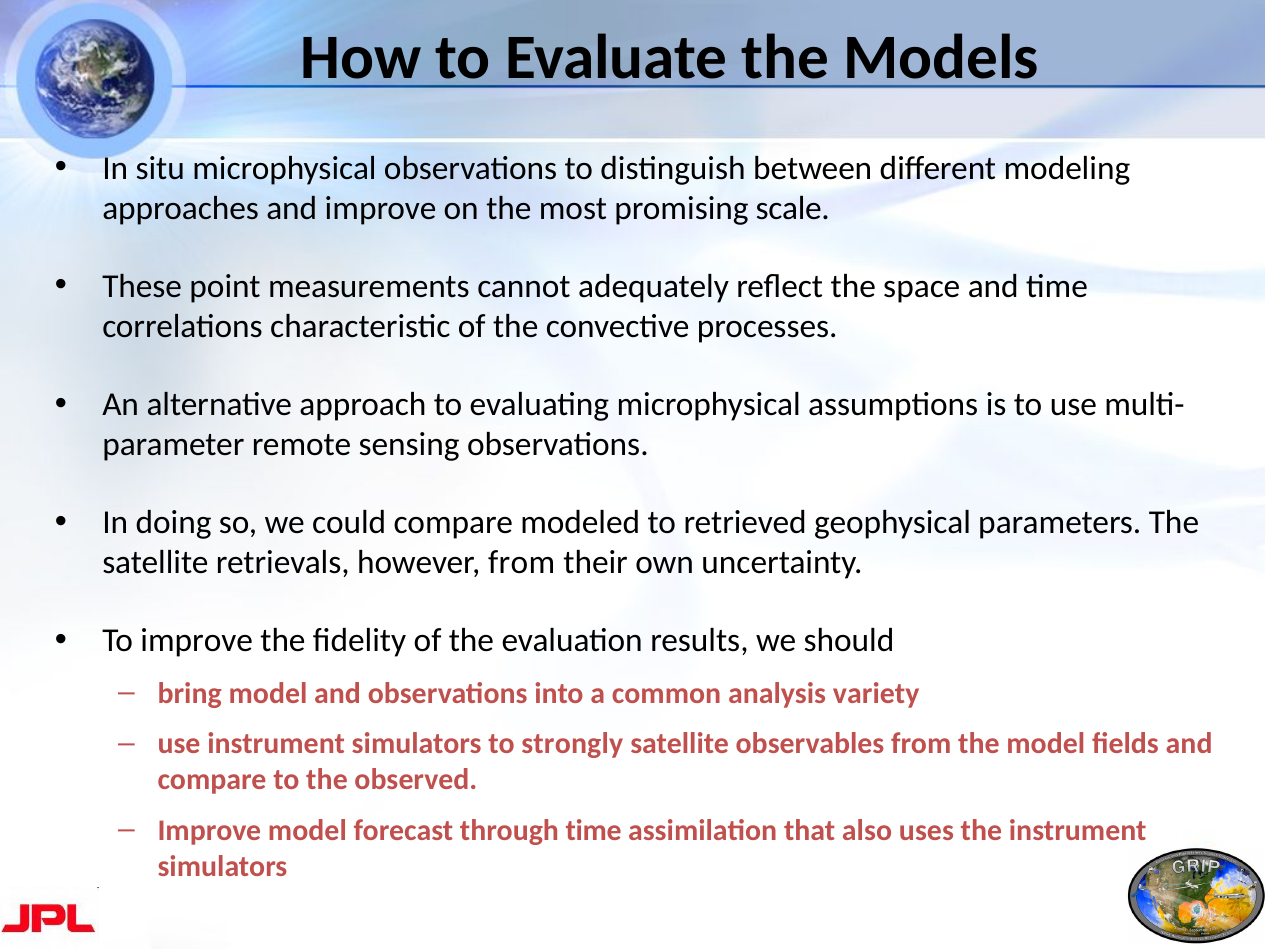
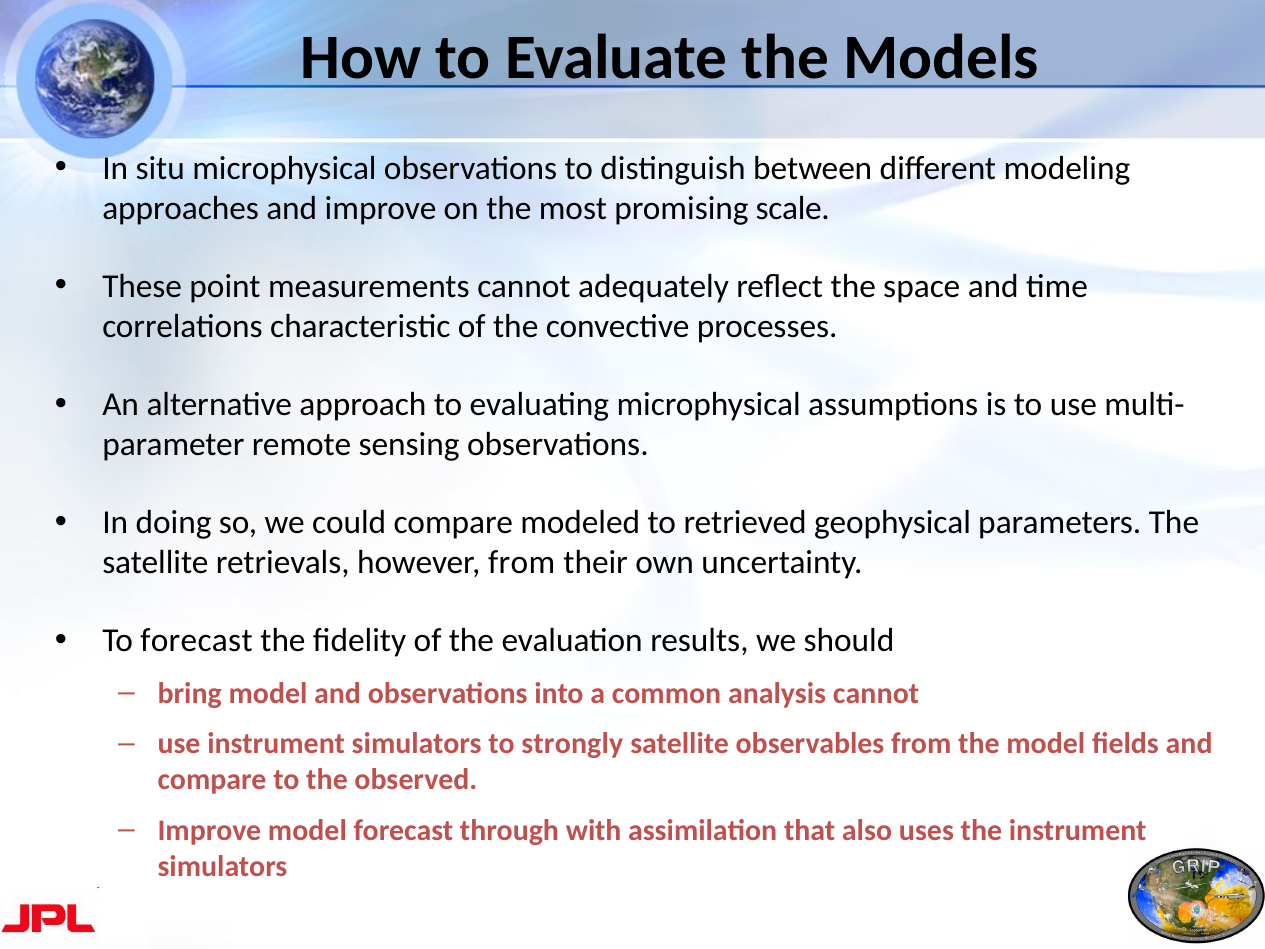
To improve: improve -> forecast (197, 641)
analysis variety: variety -> cannot (876, 693)
through time: time -> with (594, 830)
